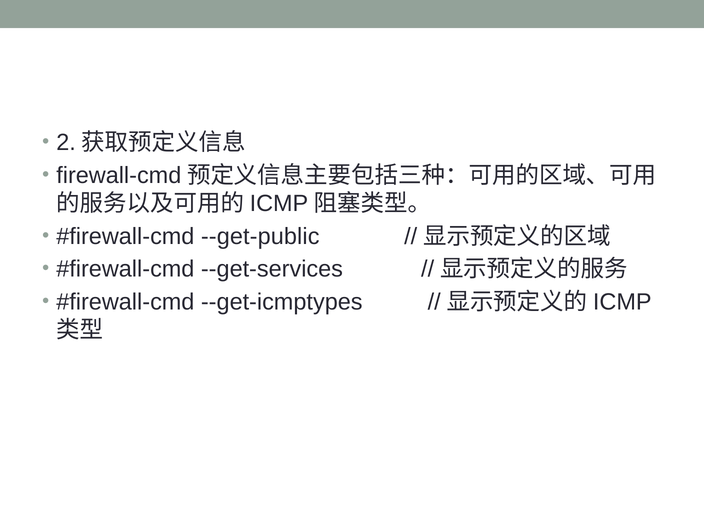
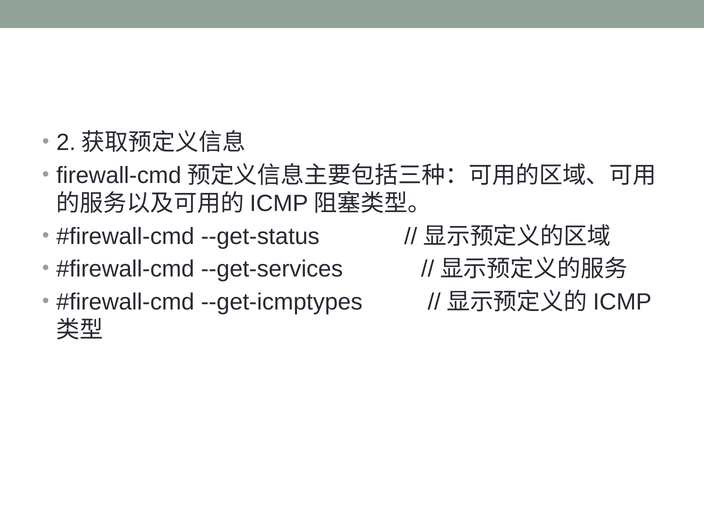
--get-public: --get-public -> --get-status (260, 236)
